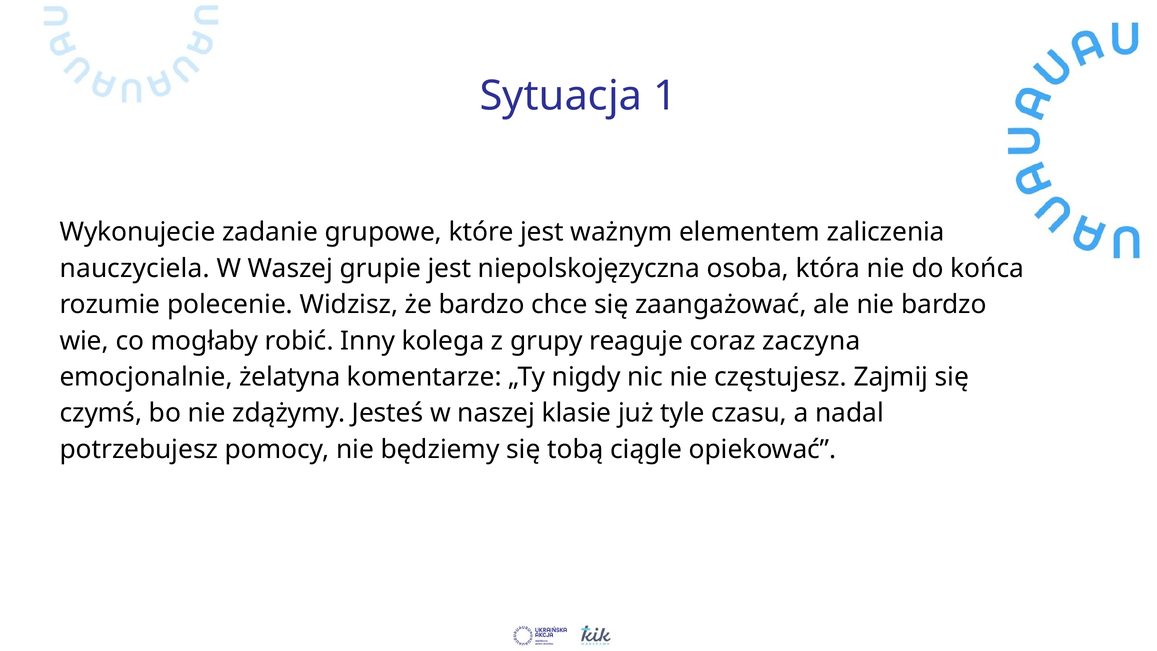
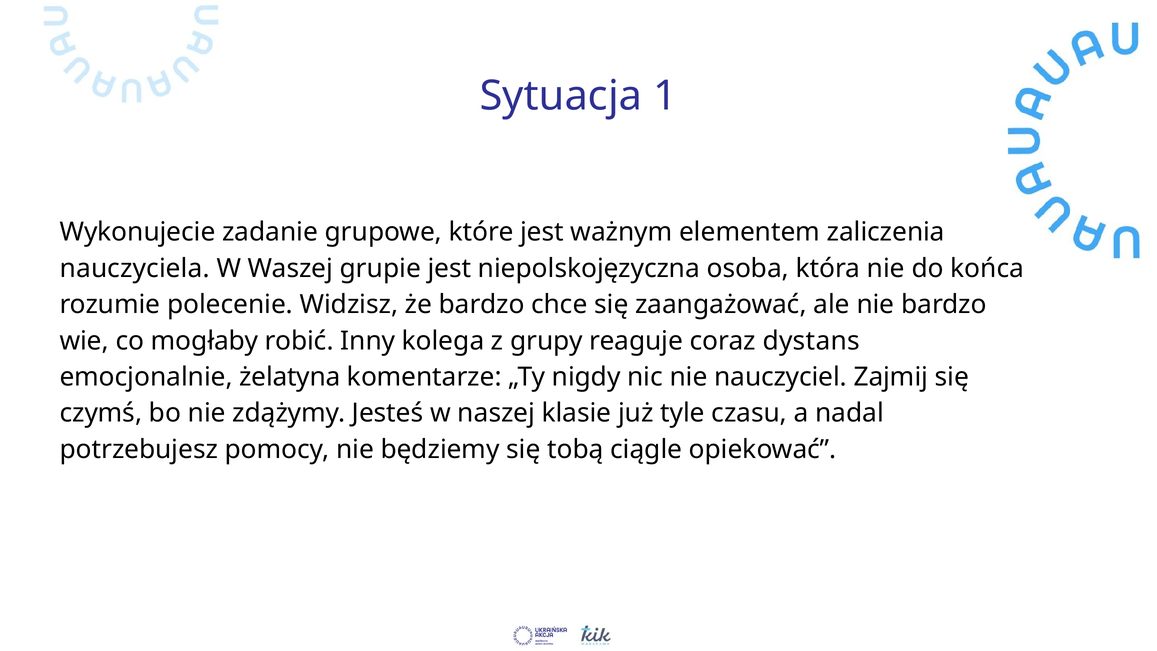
zaczyna: zaczyna -> dystans (811, 341)
częstujesz: częstujesz -> nauczyciel (781, 377)
